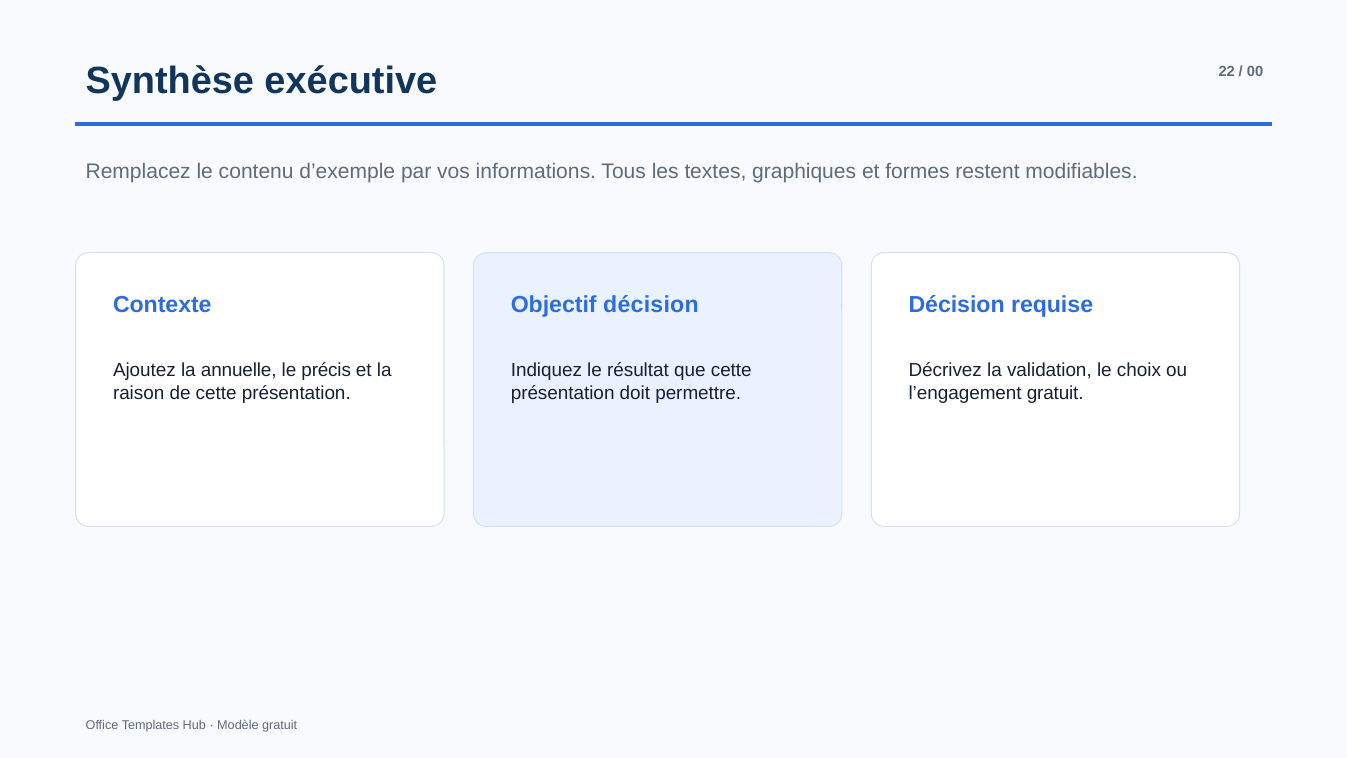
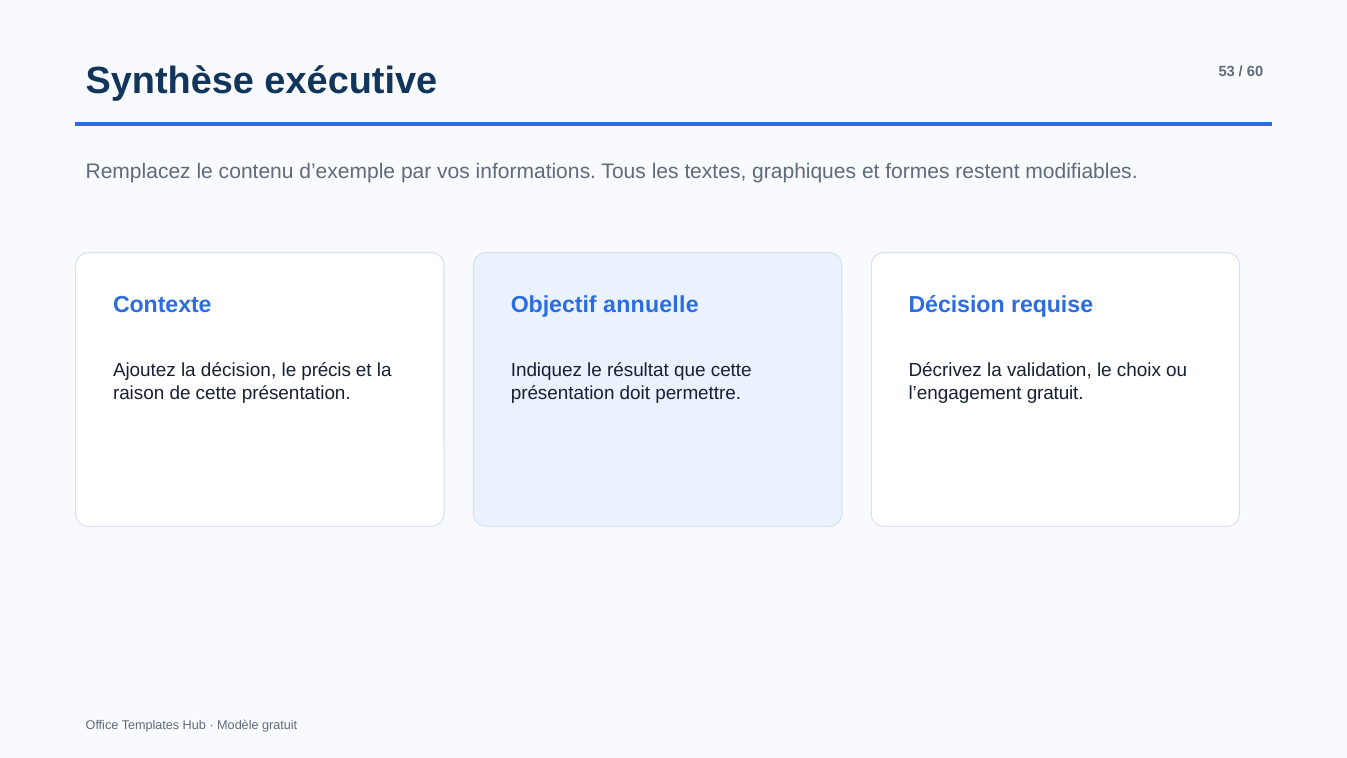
22: 22 -> 53 (1227, 72)
00: 00 -> 60 (1255, 72)
Objectif décision: décision -> annuelle (651, 305)
la annuelle: annuelle -> décision (239, 370)
